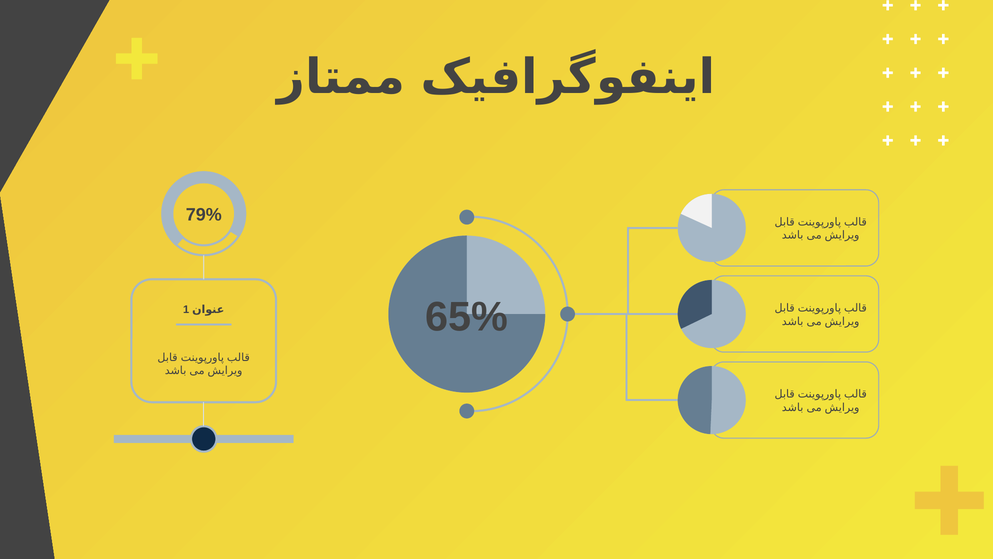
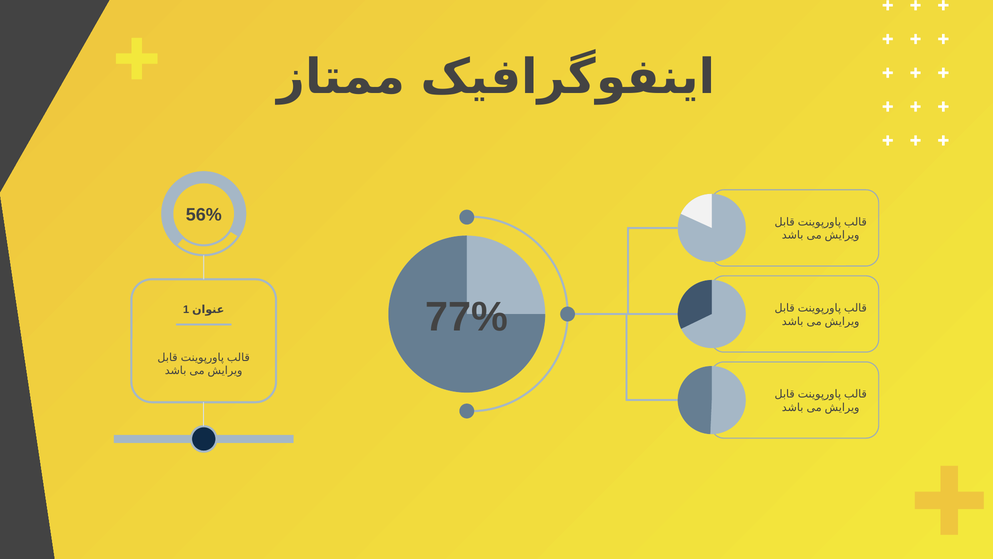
79%: 79% -> 56% (204, 215)
65%: 65% -> 77% (467, 317)
